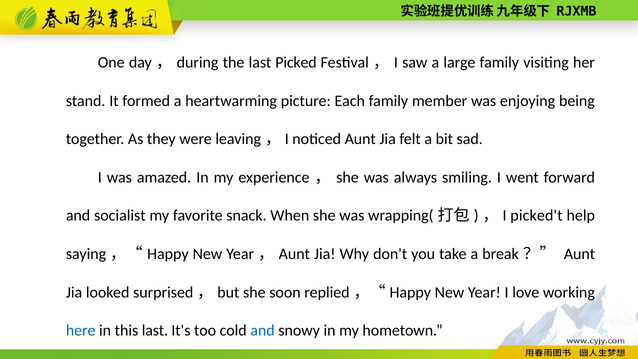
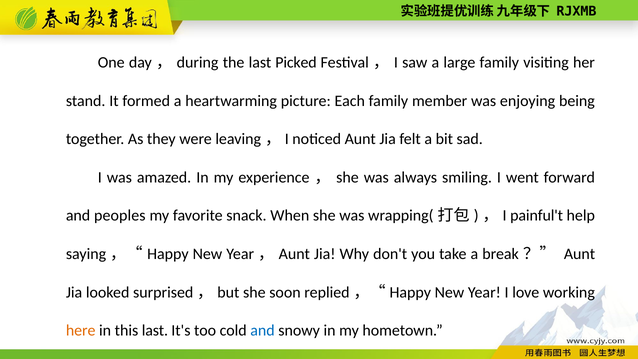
socialist: socialist -> peoples (120, 216)
picked't: picked't -> painful't (537, 216)
here colour: blue -> orange (81, 330)
